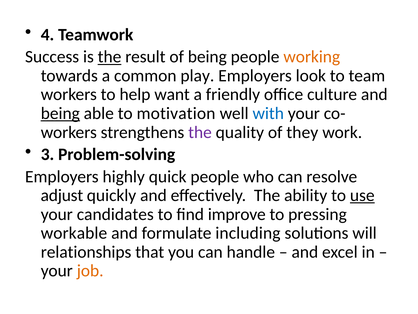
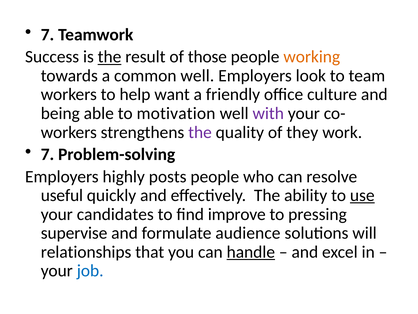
4: 4 -> 7 (47, 35)
of being: being -> those (207, 57)
common play: play -> well (197, 76)
being underline: present -> none (60, 113)
with colour: blue -> purple (268, 113)
3: 3 -> 7 (47, 154)
quick: quick -> posts (168, 176)
adjust: adjust -> useful (62, 195)
workable: workable -> supervise (74, 233)
including: including -> audience (248, 233)
handle underline: none -> present (251, 252)
job colour: orange -> blue (90, 270)
